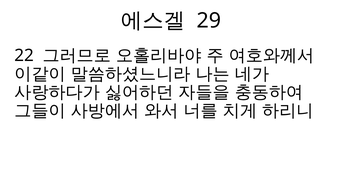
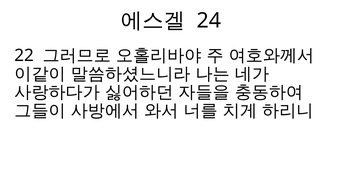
29: 29 -> 24 (209, 21)
